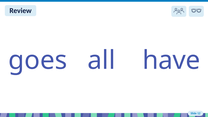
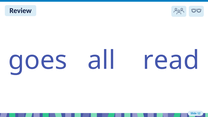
have: have -> read (171, 60)
